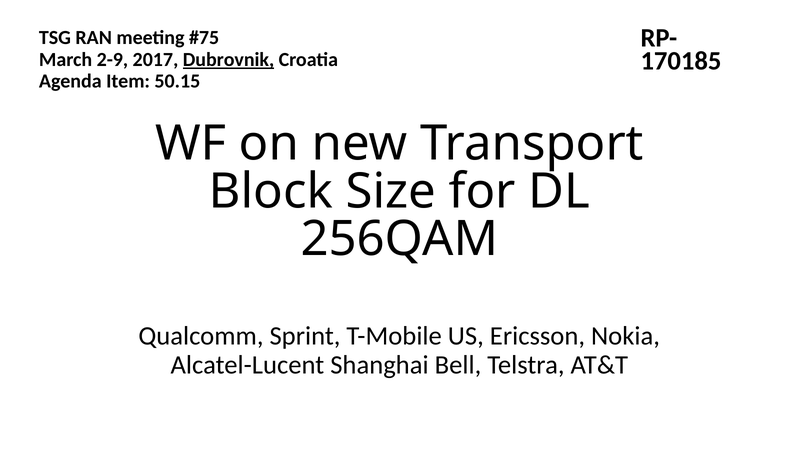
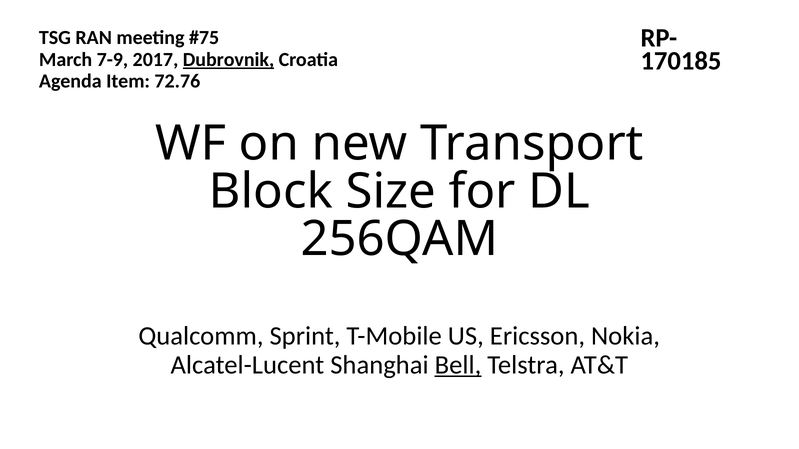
2-9: 2-9 -> 7-9 (112, 60)
50.15: 50.15 -> 72.76 (177, 81)
Bell underline: none -> present (458, 365)
